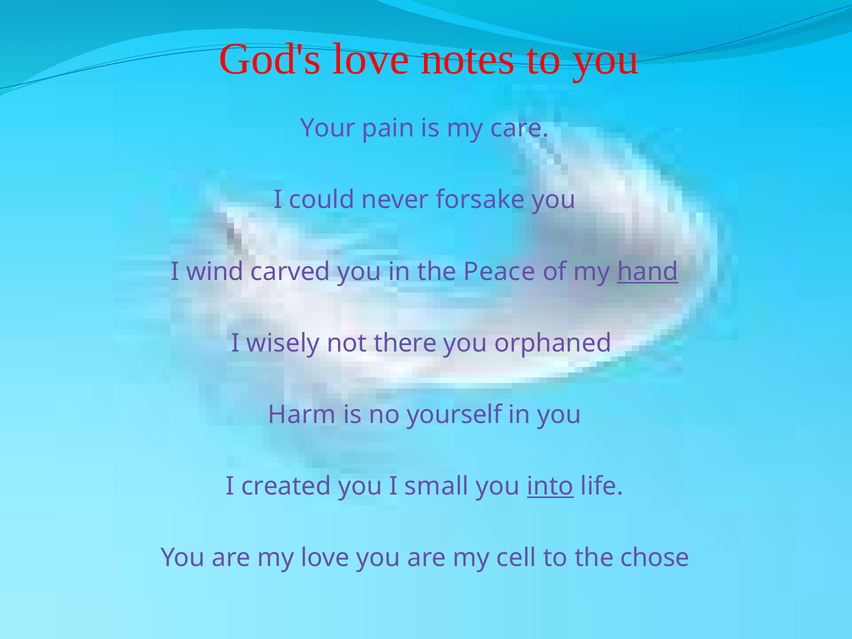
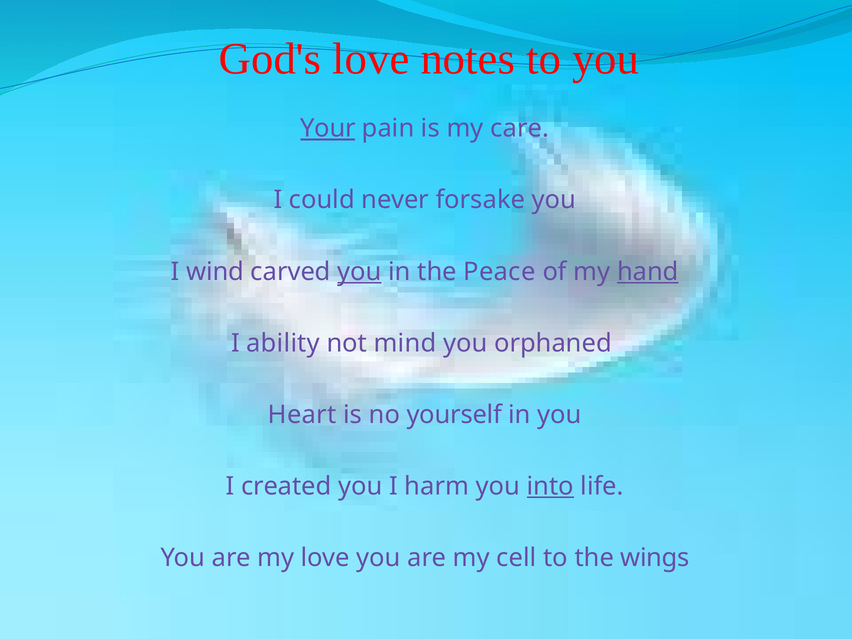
Your underline: none -> present (328, 129)
you underline: none -> present (359, 272)
wisely: wisely -> ability (283, 343)
there: there -> mind (405, 343)
Harm: Harm -> Heart (302, 415)
small: small -> harm (437, 486)
chose: chose -> wings (655, 558)
